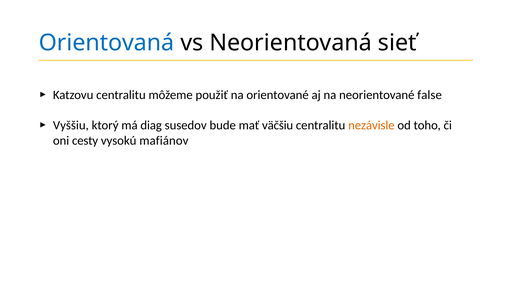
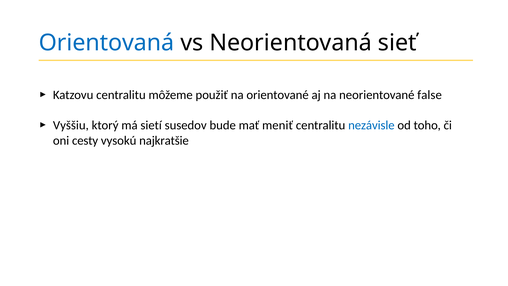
diag: diag -> sietí (151, 125)
väčšiu: väčšiu -> meniť (277, 125)
nezávisle colour: orange -> blue (371, 125)
mafiánov: mafiánov -> najkratšie (164, 141)
